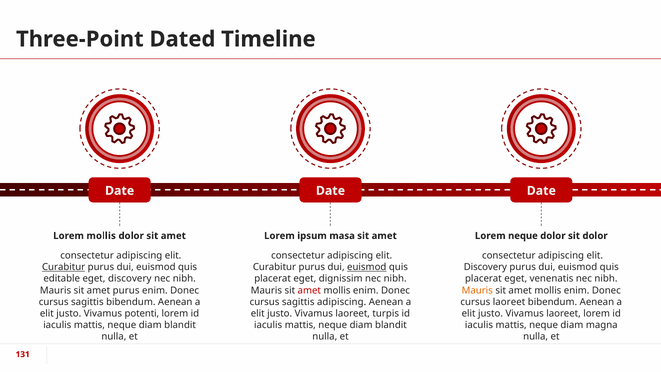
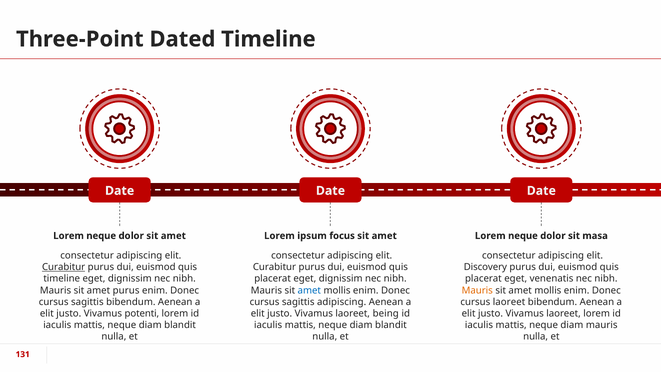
mollis: mollis -> neque (101, 236)
masa: masa -> focus (342, 236)
sit dolor: dolor -> masa (595, 236)
euismod underline: present -> none (367, 267)
editable: editable -> timeline (62, 279)
discovery: discovery -> dignissim (130, 279)
amet colour: red -> blue (309, 290)
turpis: turpis -> being (386, 313)
diam magna: magna -> mauris (602, 325)
